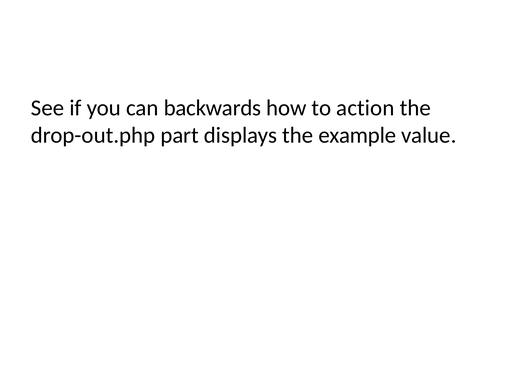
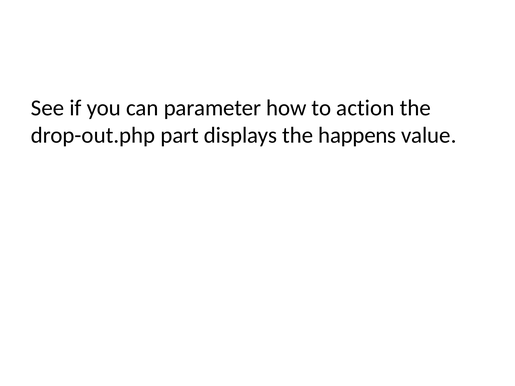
backwards: backwards -> parameter (212, 108)
example: example -> happens (357, 136)
